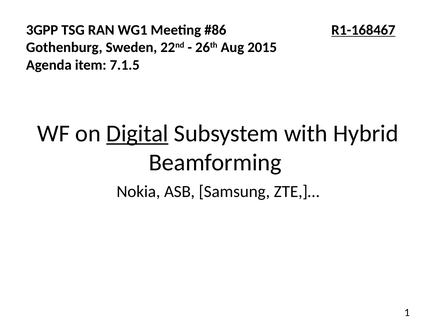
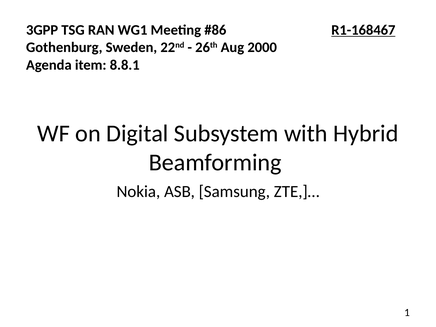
2015: 2015 -> 2000 (262, 47)
7.1.5: 7.1.5 -> 8.8.1 (125, 65)
Digital underline: present -> none (137, 134)
